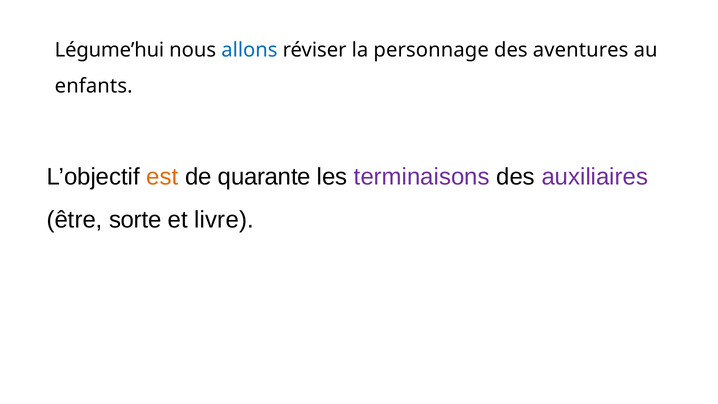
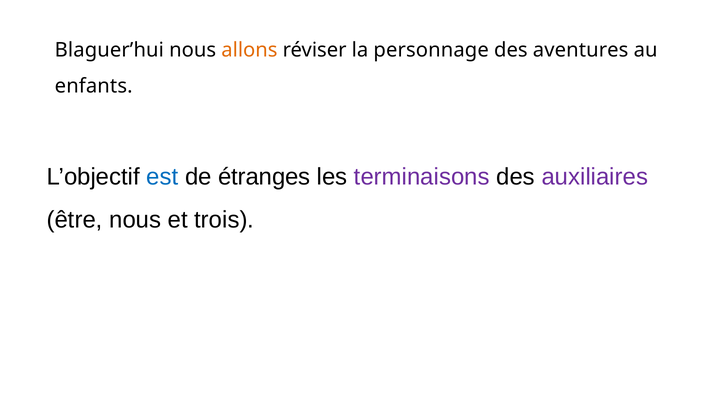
Légume’hui: Légume’hui -> Blaguer’hui (109, 50)
allons colour: blue -> orange (249, 50)
est colour: orange -> blue (162, 177)
quarante: quarante -> étranges (264, 177)
être sorte: sorte -> nous (135, 220)
livre: livre -> trois (224, 220)
